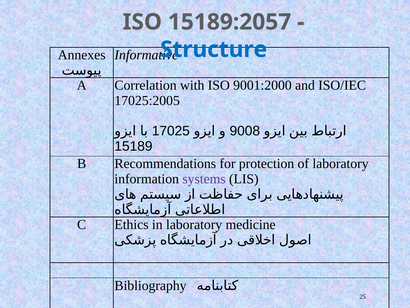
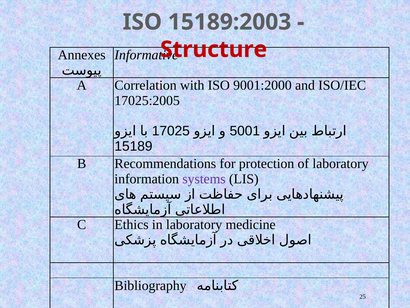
15189:2057: 15189:2057 -> 15189:2003 (230, 22)
Structure colour: blue -> red (214, 49)
9008: 9008 -> 5001 (245, 131)
